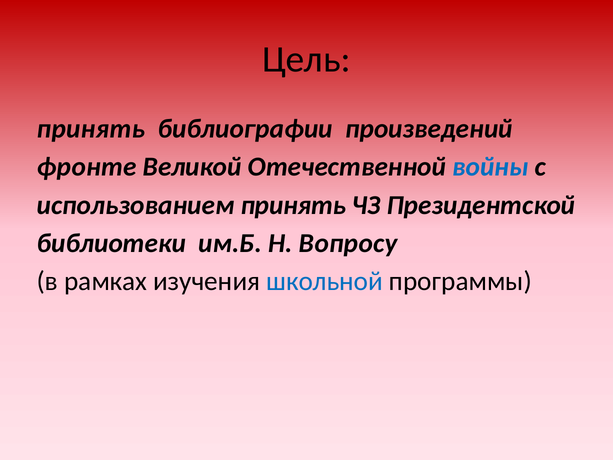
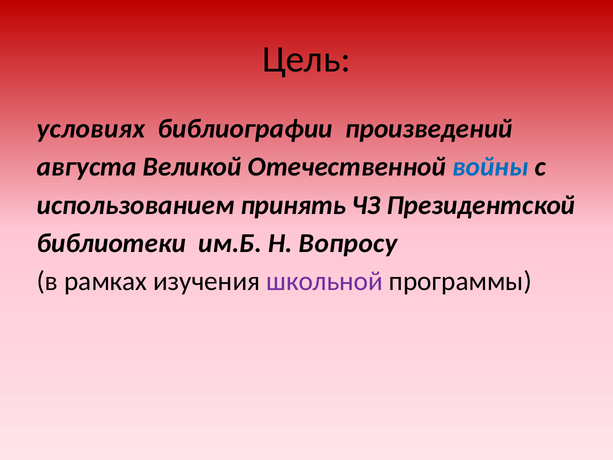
принять: принять -> условиях (91, 129)
фронте: фронте -> августа (87, 167)
школьной colour: blue -> purple (325, 281)
